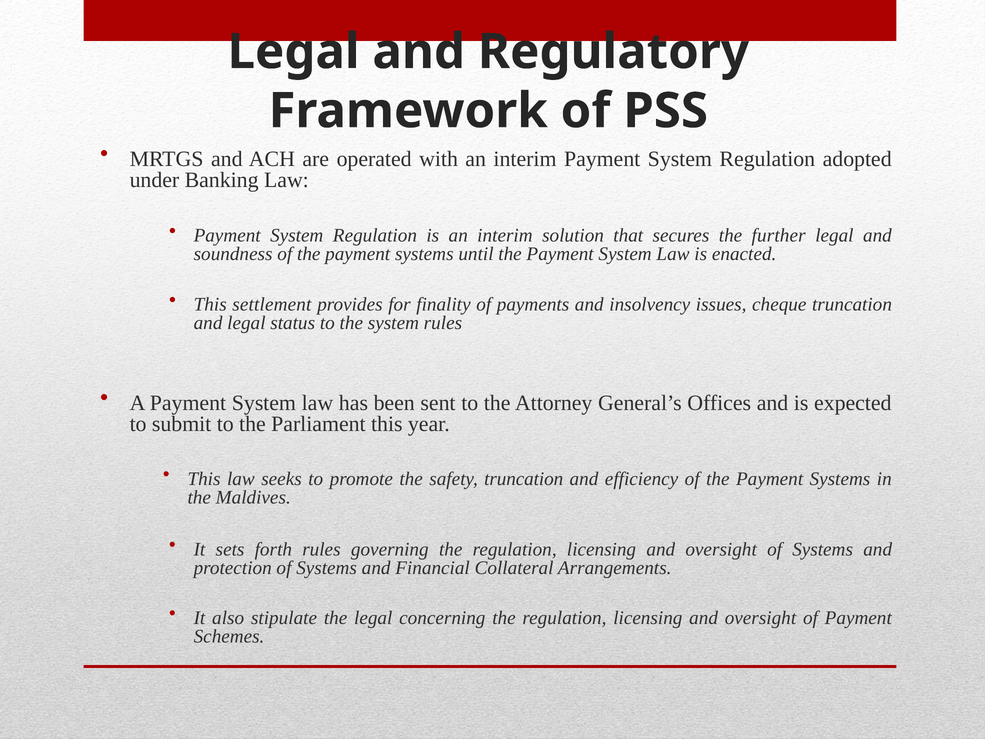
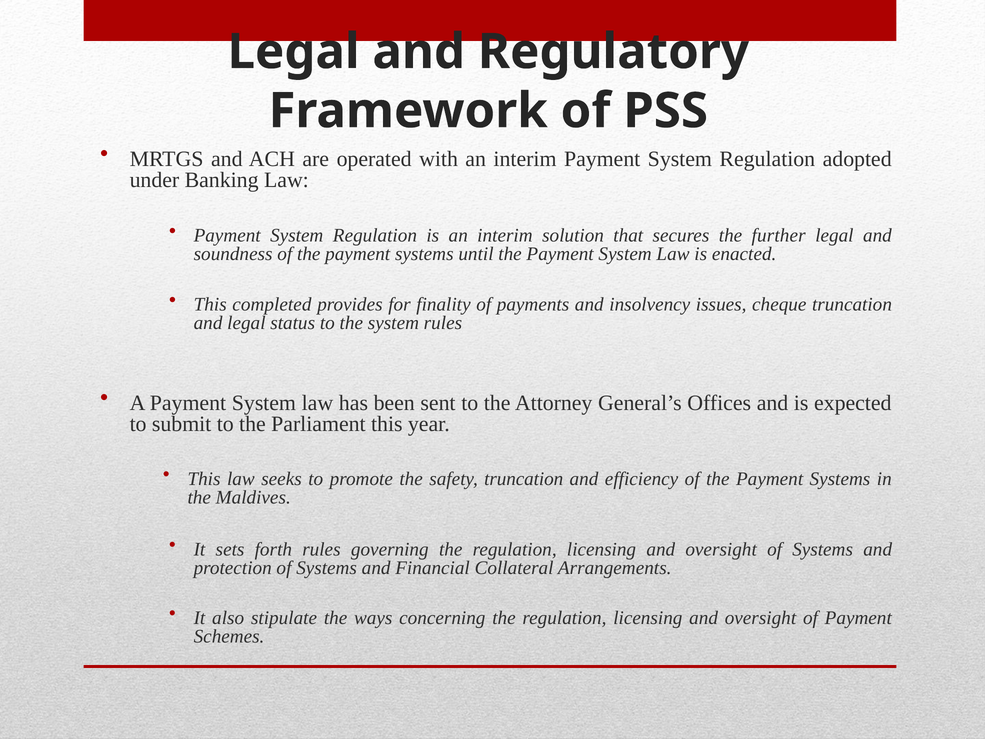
settlement: settlement -> completed (272, 304)
the legal: legal -> ways (373, 618)
